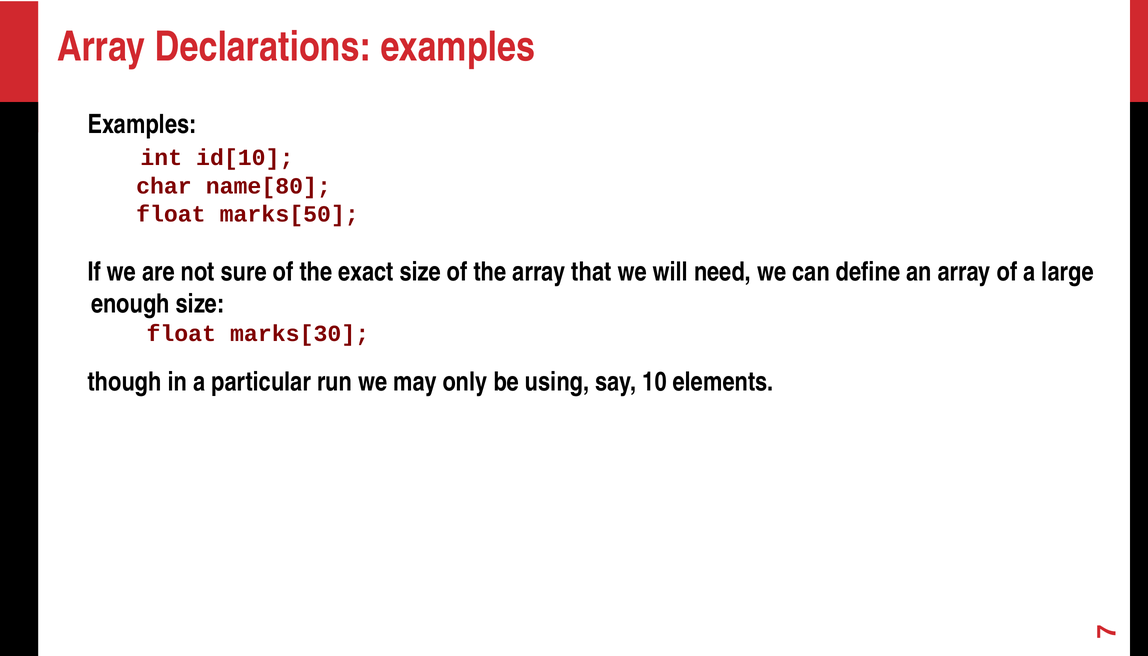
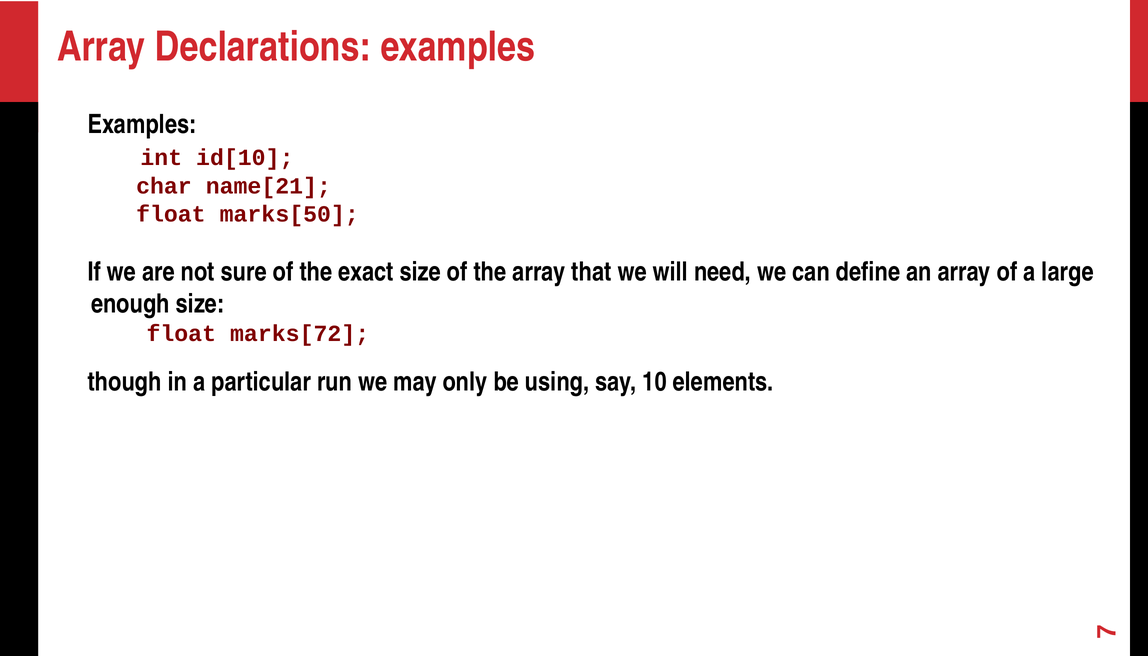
name[80: name[80 -> name[21 (268, 186)
marks[30: marks[30 -> marks[72 (300, 334)
